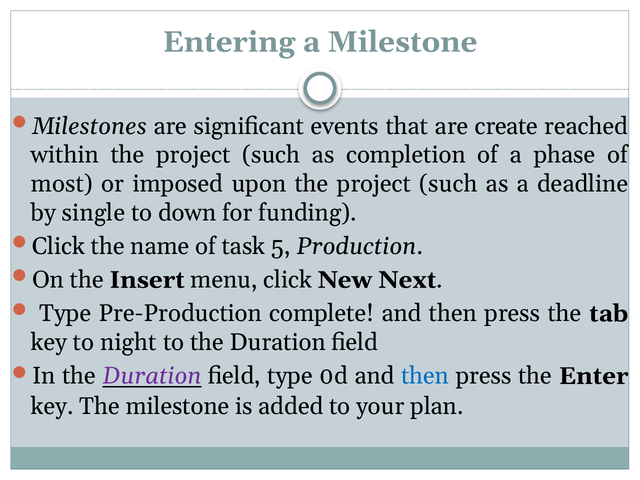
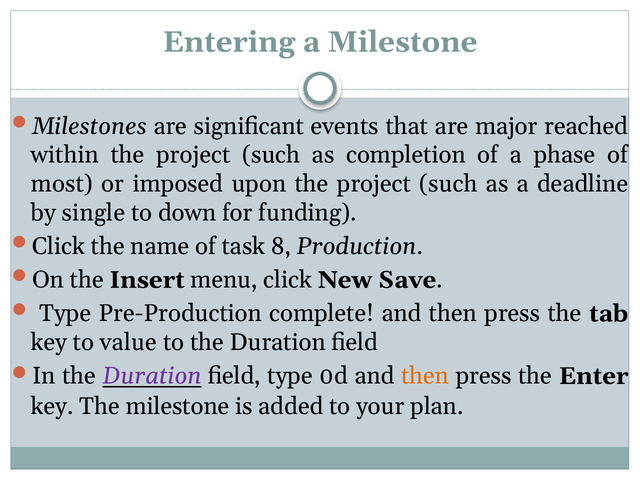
create: create -> major (506, 126)
5: 5 -> 8 (281, 246)
Next: Next -> Save (407, 280)
night: night -> value (128, 342)
then colour: blue -> orange (425, 376)
